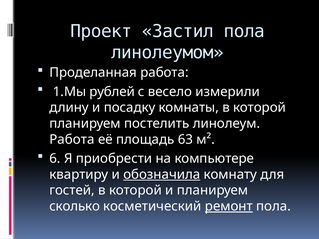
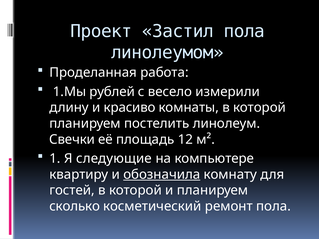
посадку: посадку -> красиво (130, 108)
Работа: Работа -> Свечки (72, 140)
63: 63 -> 12 (185, 140)
6: 6 -> 1 (55, 159)
приобрести: приобрести -> следующие (114, 159)
ремонт underline: present -> none (229, 206)
